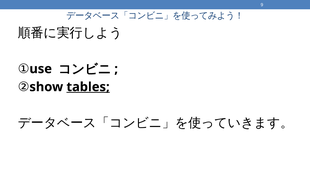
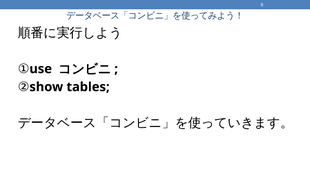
tables underline: present -> none (88, 87)
